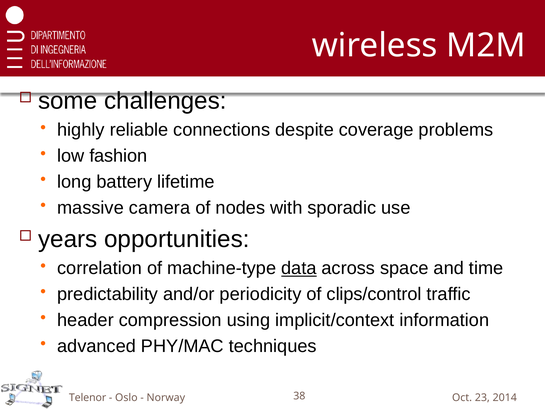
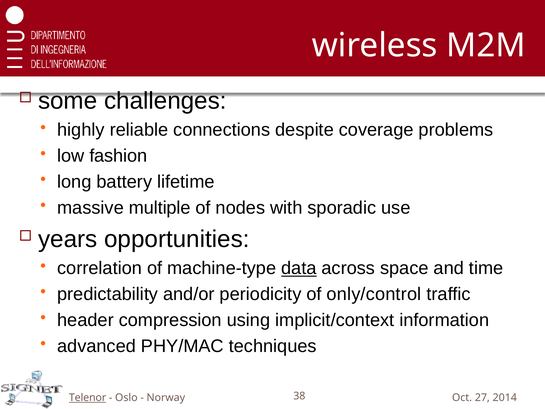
camera: camera -> multiple (160, 208)
clips/control: clips/control -> only/control (374, 294)
Telenor underline: none -> present (88, 397)
23: 23 -> 27 (482, 397)
